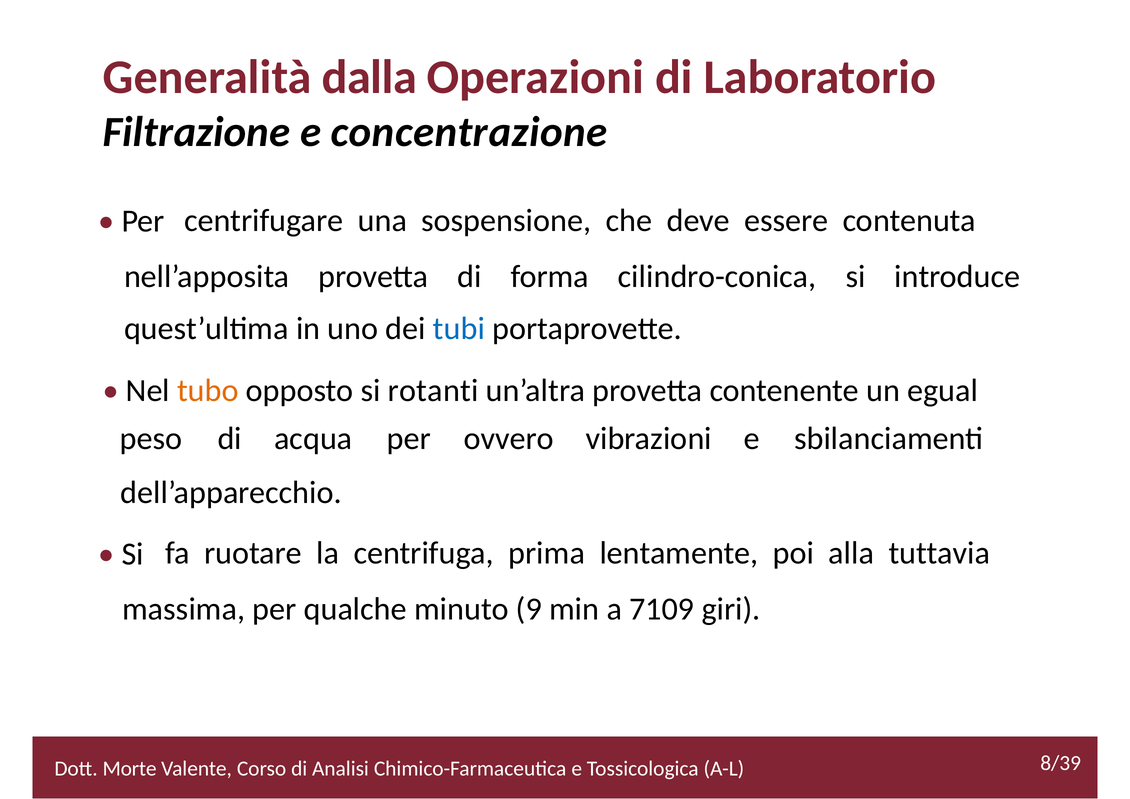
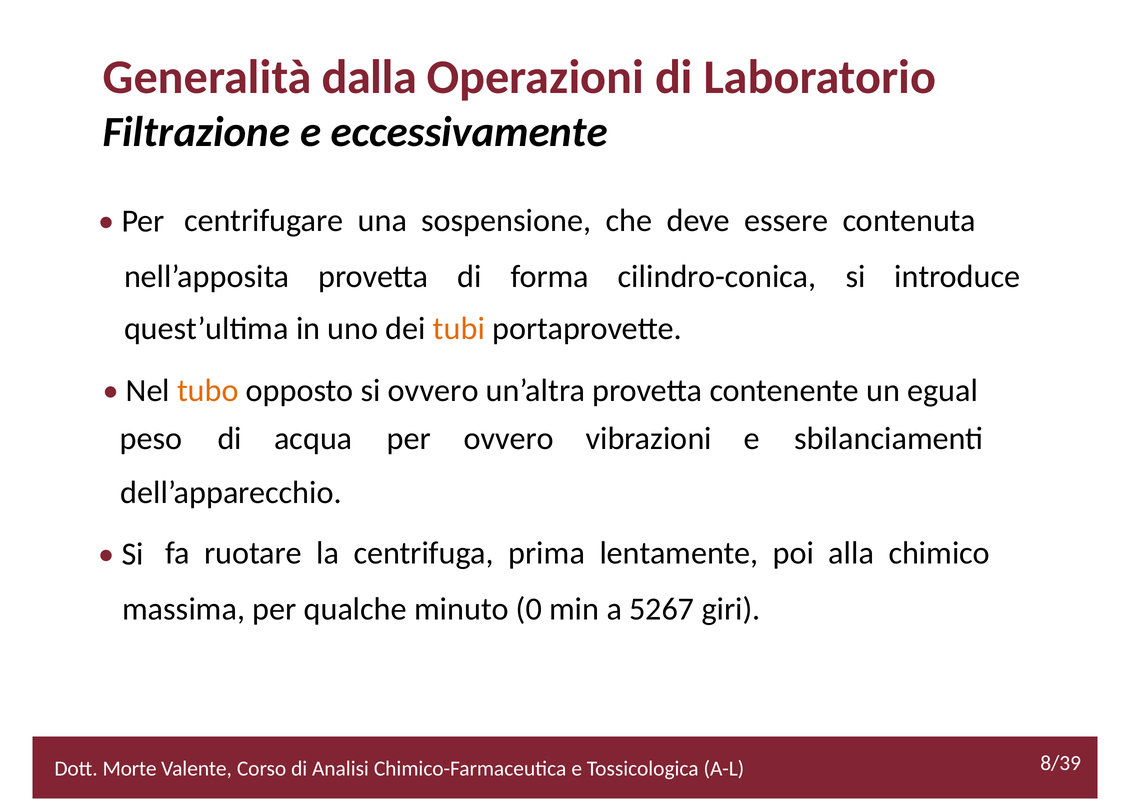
concentrazione: concentrazione -> eccessivamente (469, 132)
tubi colour: blue -> orange (459, 329)
si rotanti: rotanti -> ovvero (433, 390)
tuttavia: tuttavia -> chimico (939, 553)
9: 9 -> 0 (529, 609)
7109: 7109 -> 5267 (662, 609)
